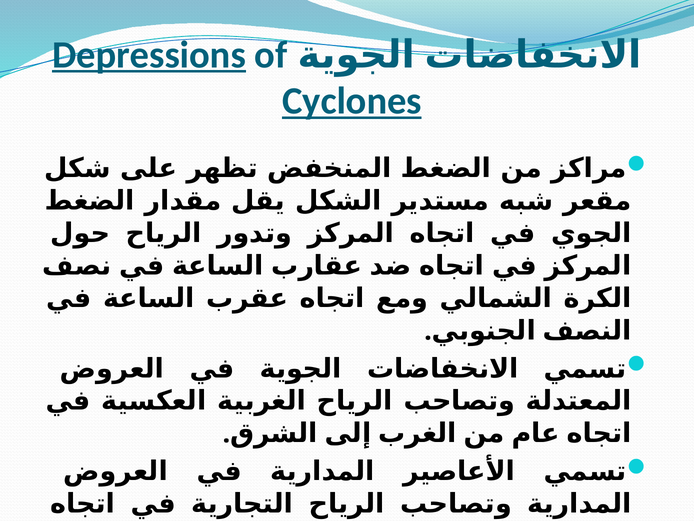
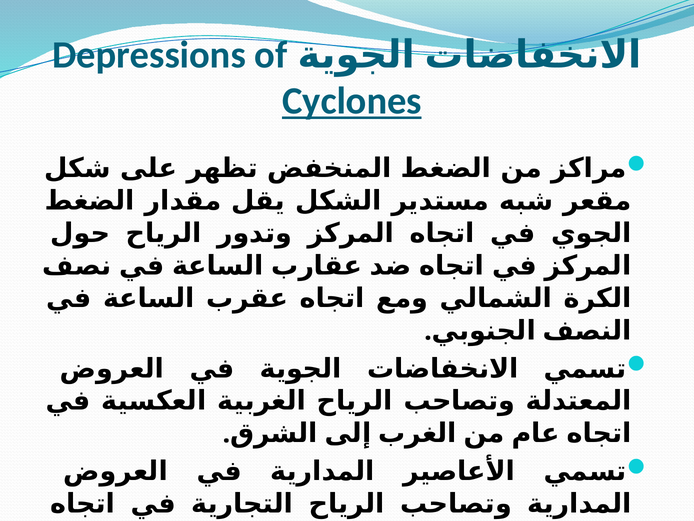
Depressions underline: present -> none (149, 55)
